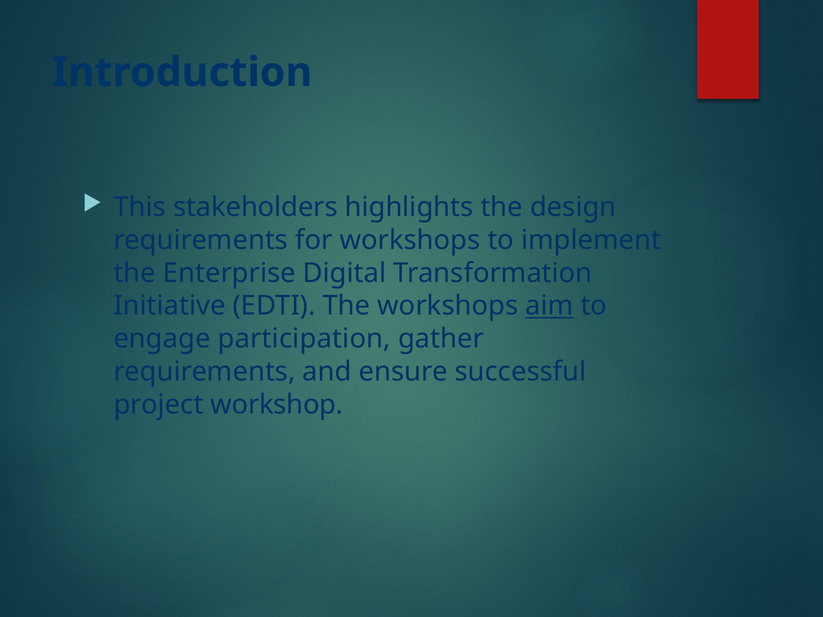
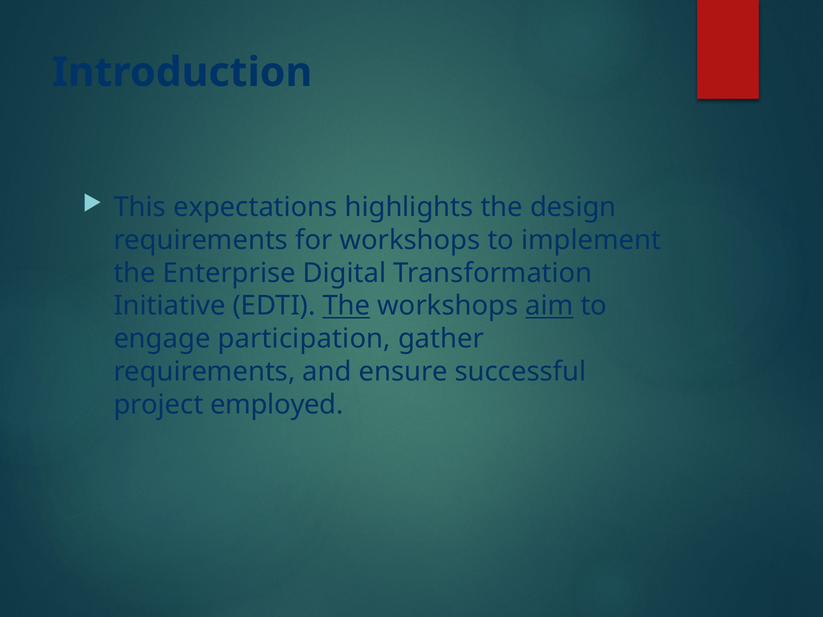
stakeholders: stakeholders -> expectations (255, 207)
The underline: none -> present (346, 306)
workshop: workshop -> employed (277, 405)
